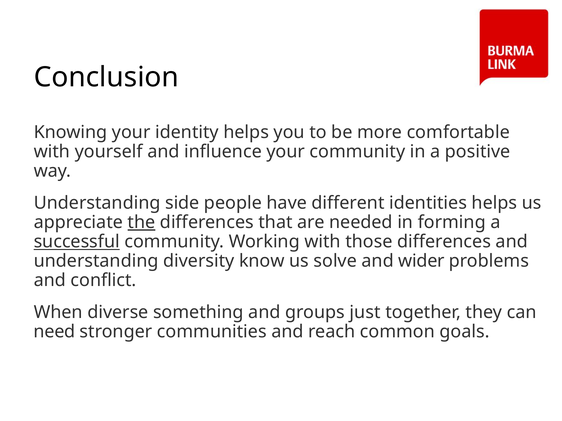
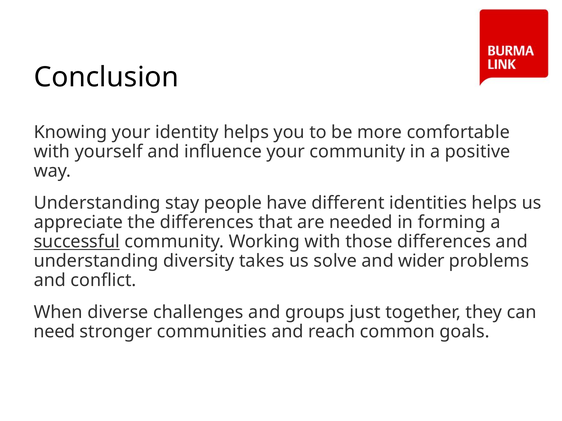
side: side -> stay (182, 203)
the underline: present -> none (141, 223)
know: know -> takes (262, 261)
something: something -> challenges (198, 313)
